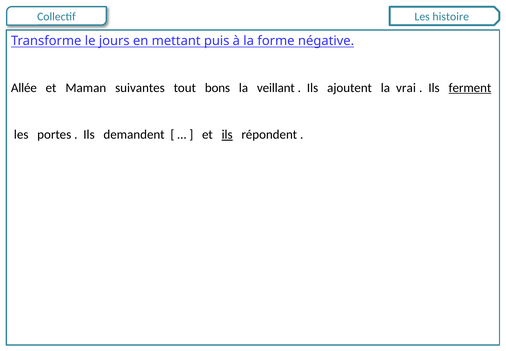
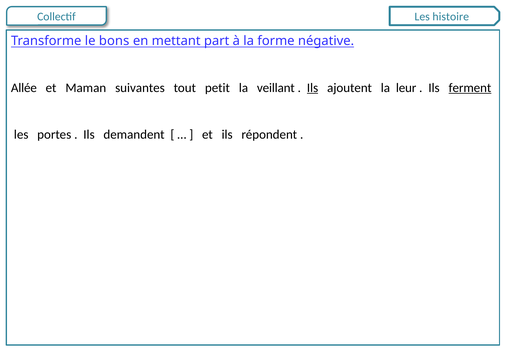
jours: jours -> bons (114, 41)
puis: puis -> part (217, 41)
bons: bons -> petit (217, 88)
Ils underline: none -> present (313, 88)
vrai: vrai -> leur (406, 88)
ils underline: present -> none (227, 134)
